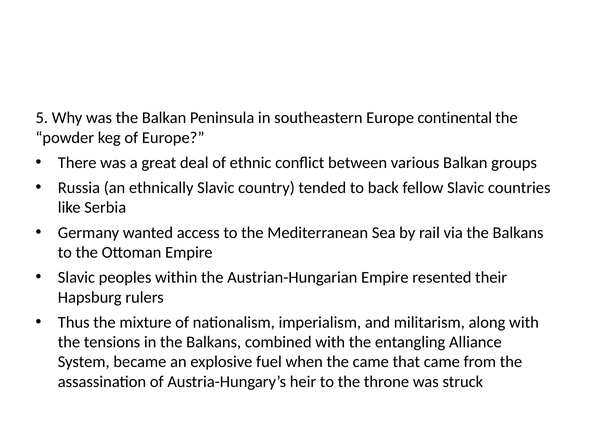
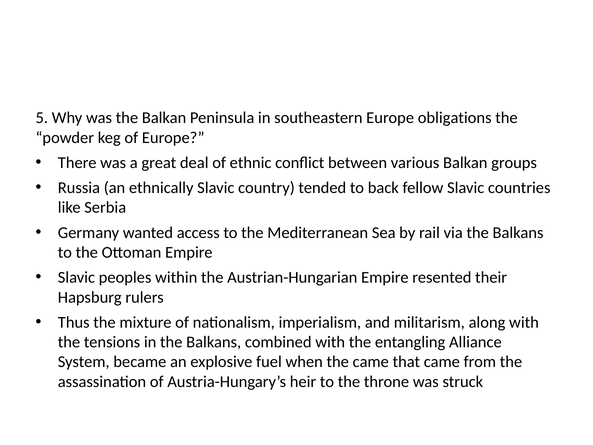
continental: continental -> obligations (455, 118)
